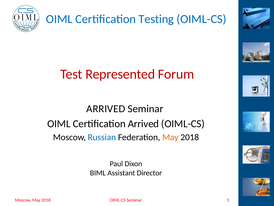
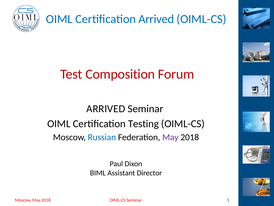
Certification Testing: Testing -> Arrived (156, 19)
Represented: Represented -> Composition (120, 74)
Certification Arrived: Arrived -> Testing (143, 123)
May colour: orange -> purple (170, 137)
